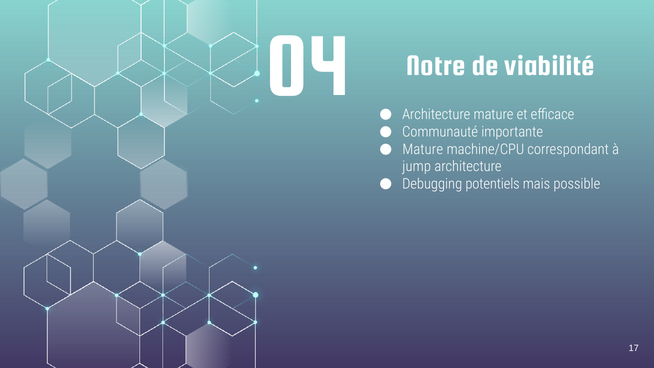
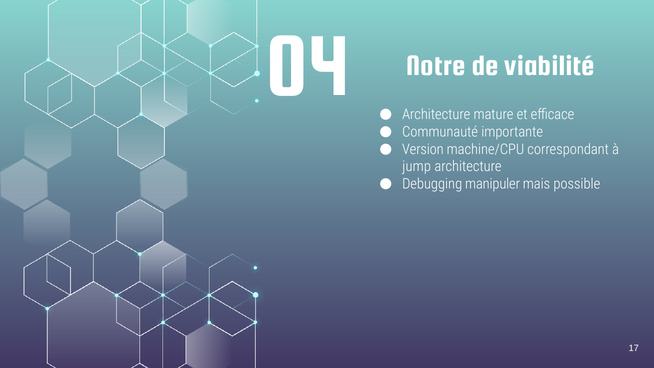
Mature: Mature -> Version (423, 149)
potentiels: potentiels -> manipuler (493, 184)
